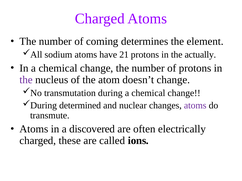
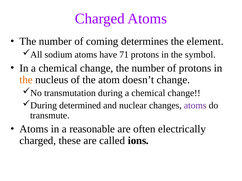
21: 21 -> 71 (124, 55)
actually: actually -> symbol (200, 55)
the colour: purple -> orange (26, 80)
discovered: discovered -> reasonable (92, 129)
